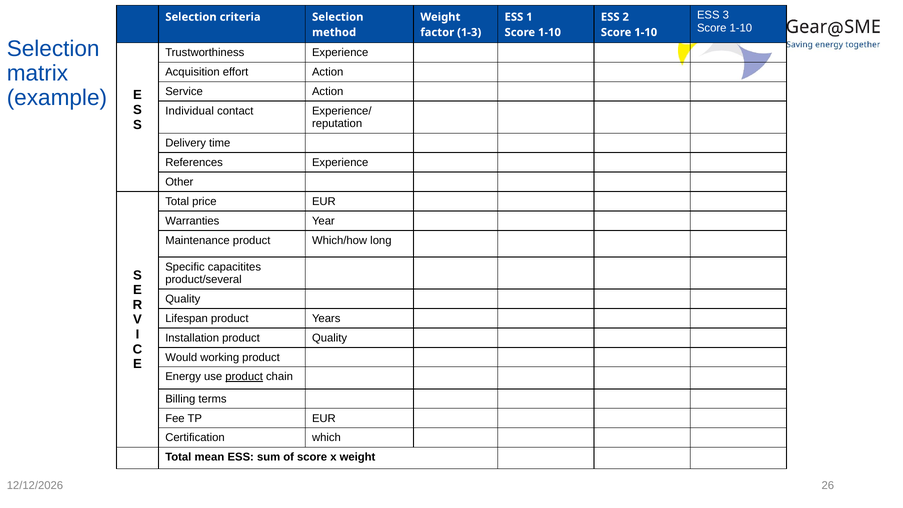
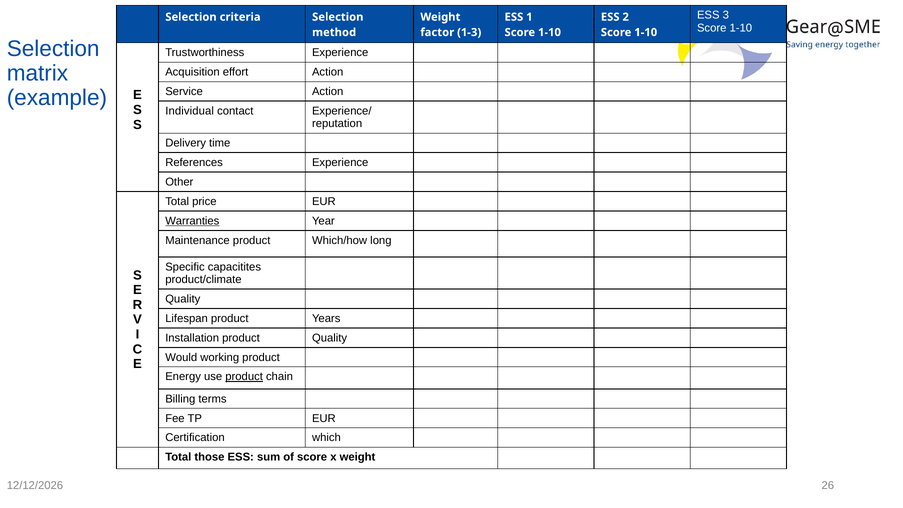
Warranties underline: none -> present (192, 221)
product/several: product/several -> product/climate (203, 279)
mean: mean -> those (209, 457)
